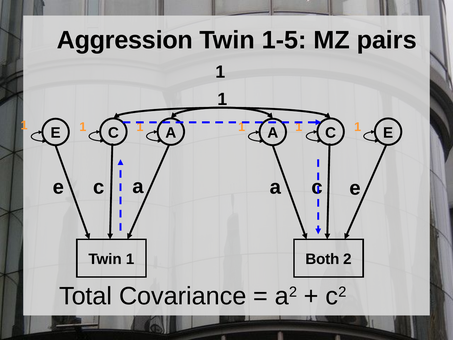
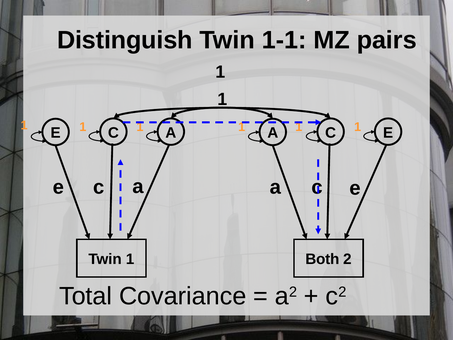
Aggression: Aggression -> Distinguish (125, 40)
1-5: 1-5 -> 1-1 (284, 40)
